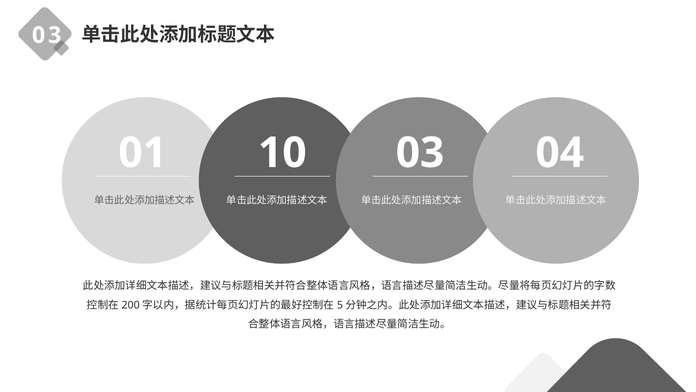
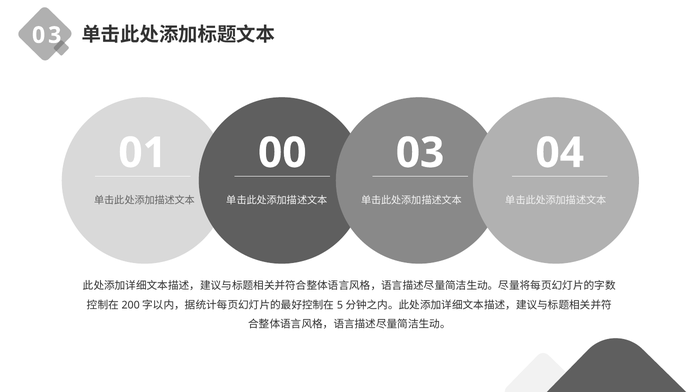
10: 10 -> 00 (282, 153)
